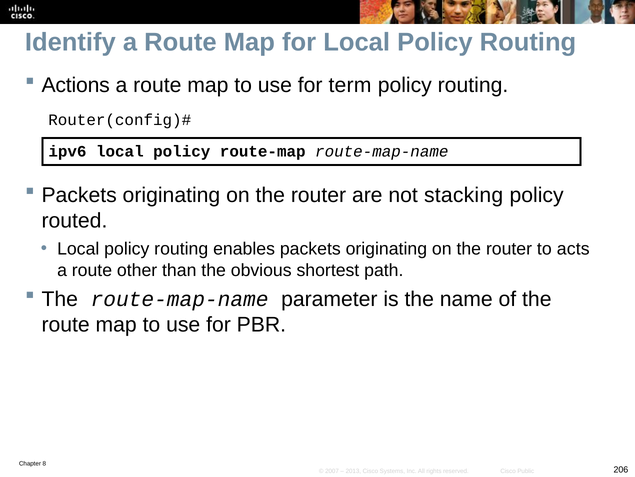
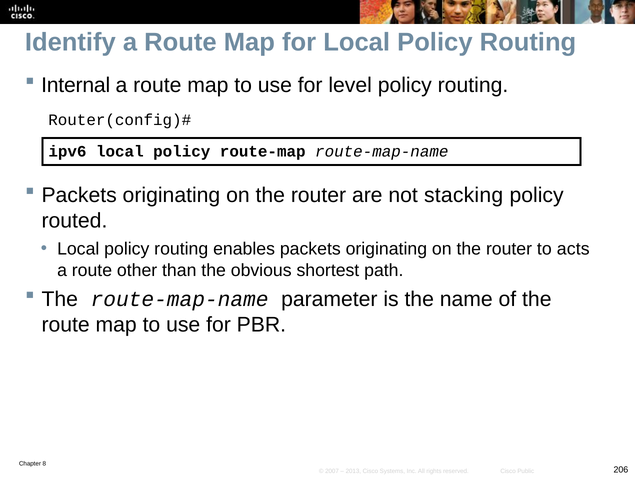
Actions: Actions -> Internal (76, 85)
term: term -> level (350, 85)
